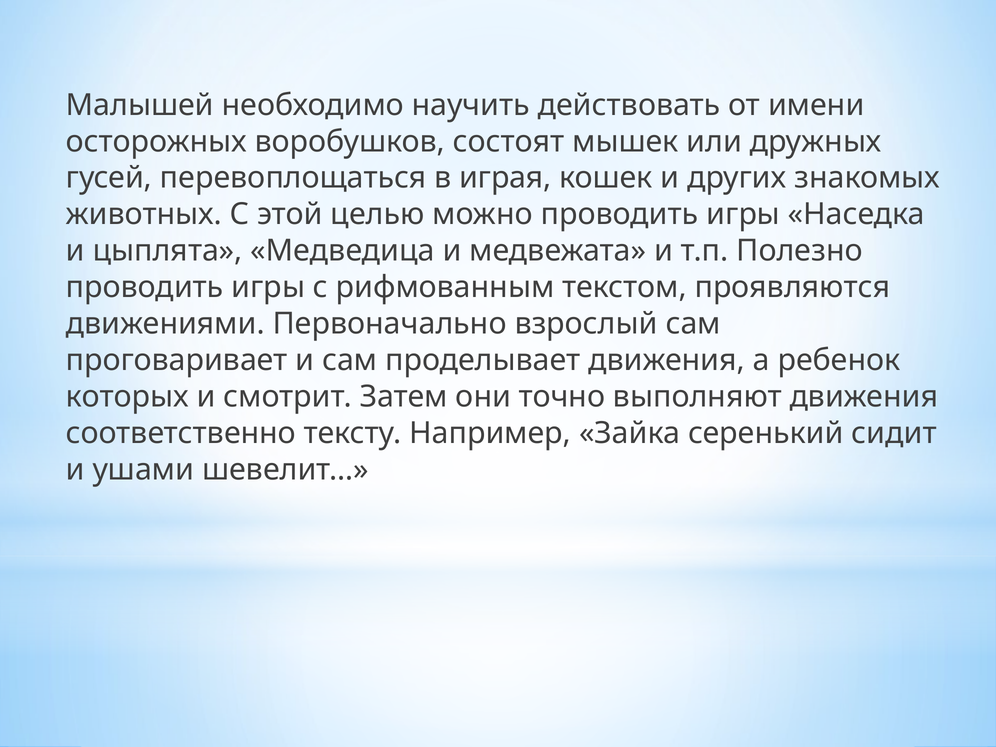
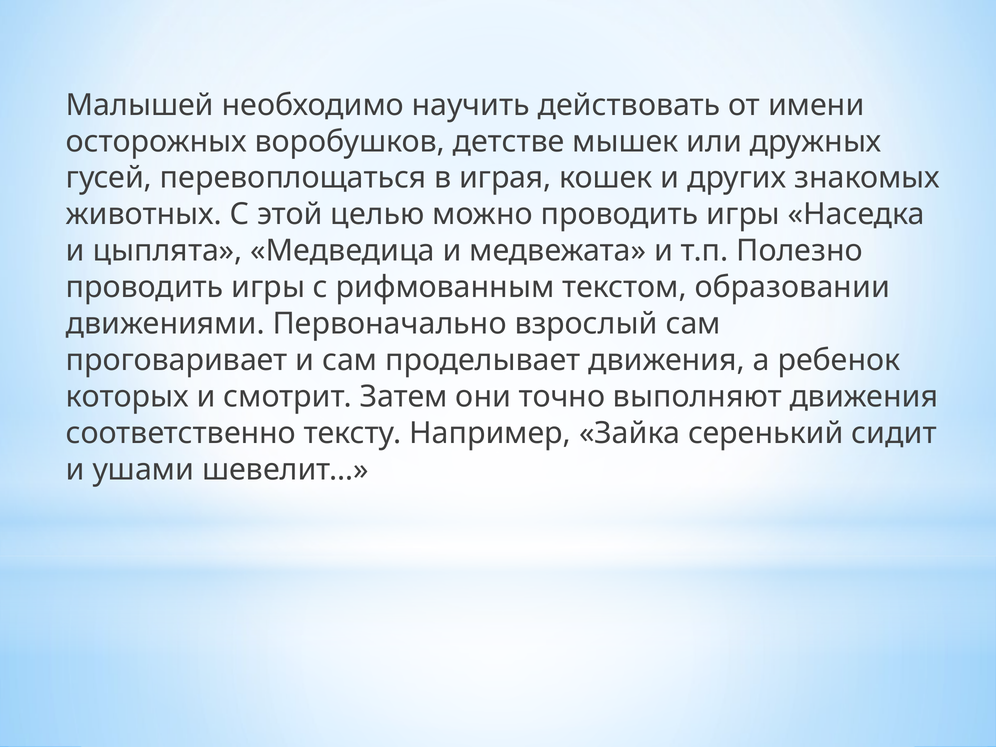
состоят: состоят -> детстве (509, 141)
проявляются: проявляются -> образовании (792, 287)
